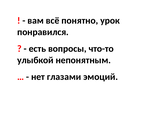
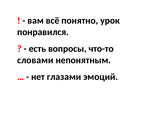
улыбкой: улыбкой -> словами (35, 60)
